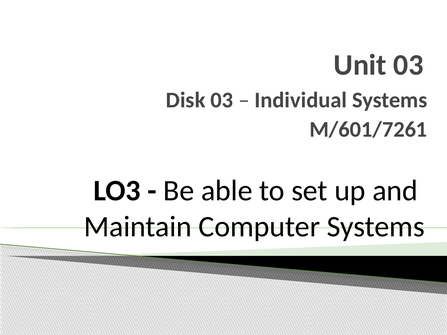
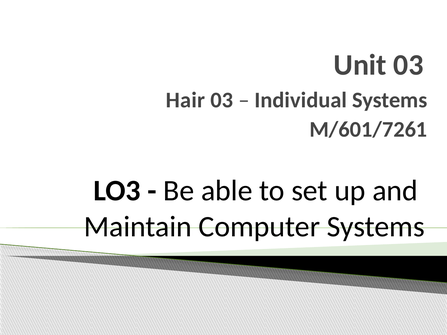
Disk: Disk -> Hair (186, 100)
